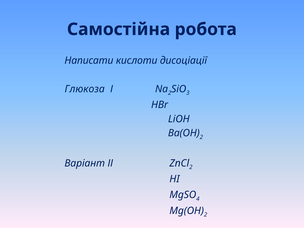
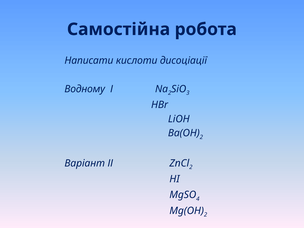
Глюкоза: Глюкоза -> Водному (85, 89)
